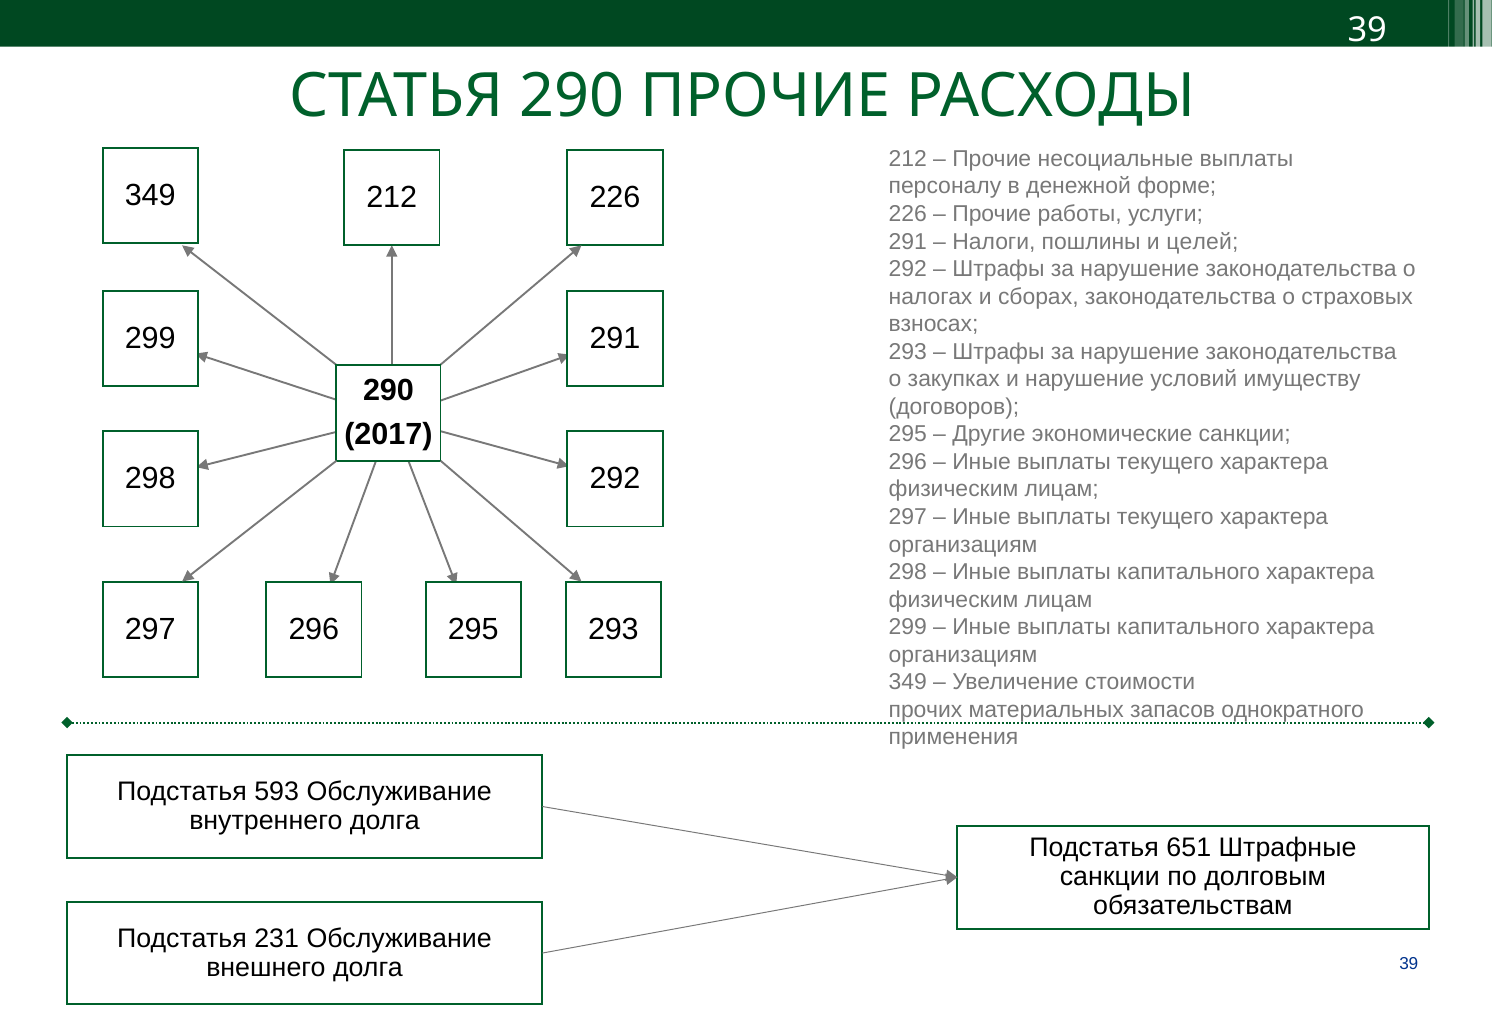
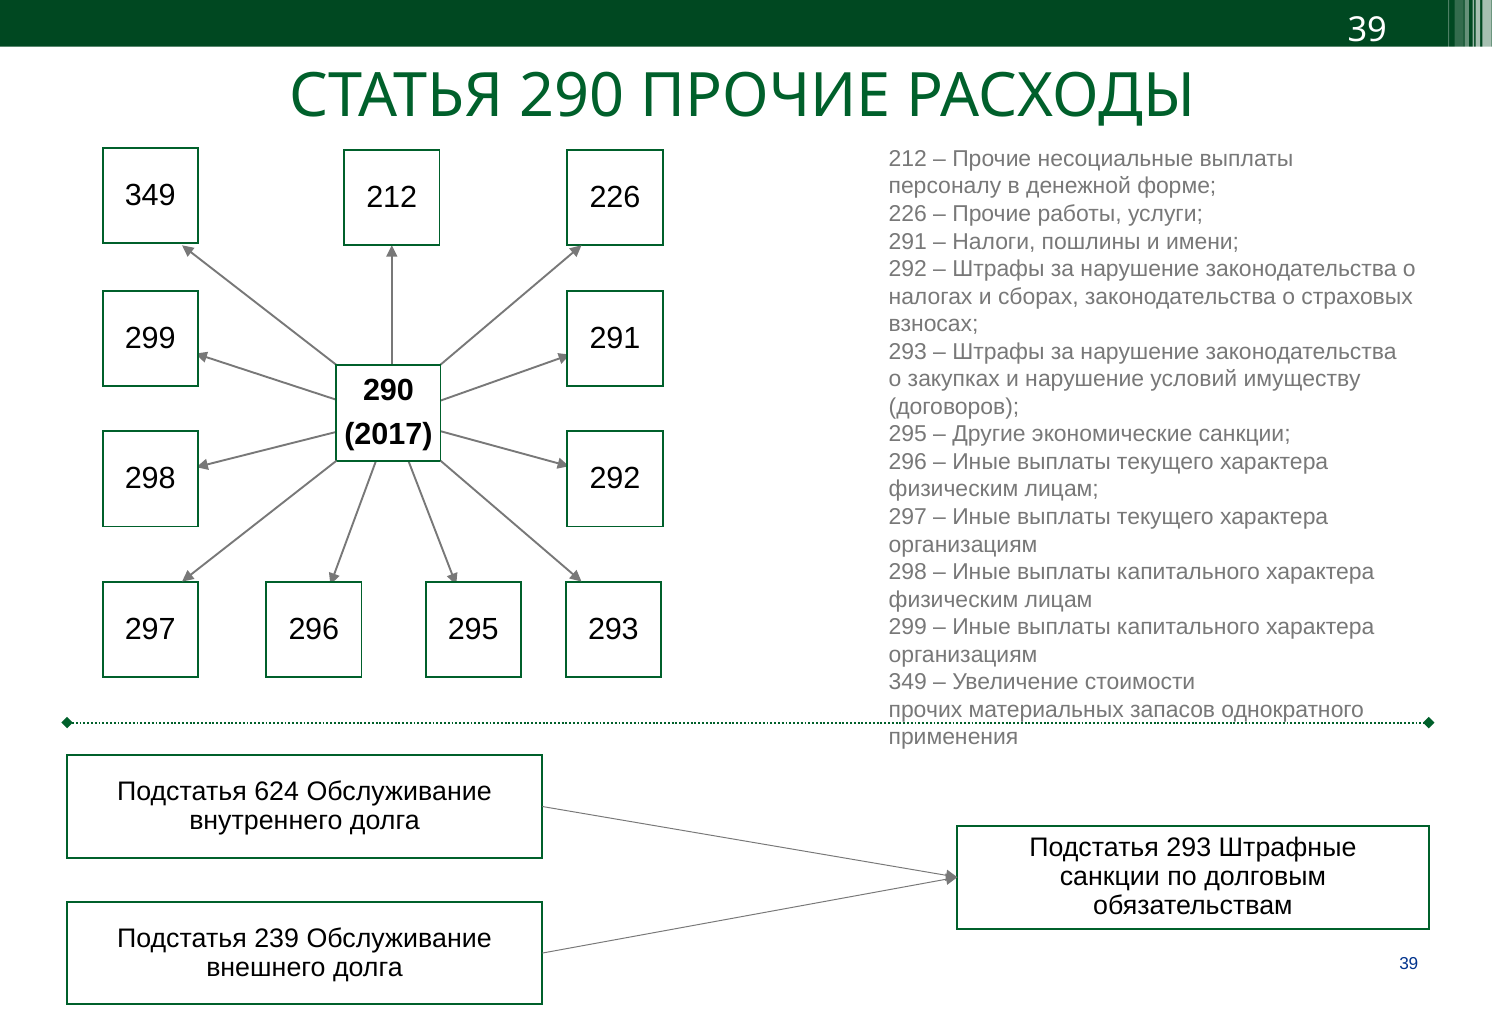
целей: целей -> имени (1203, 241)
593: 593 -> 624 (277, 792)
Подстатья 651: 651 -> 293 (1189, 848)
231: 231 -> 239 (277, 938)
